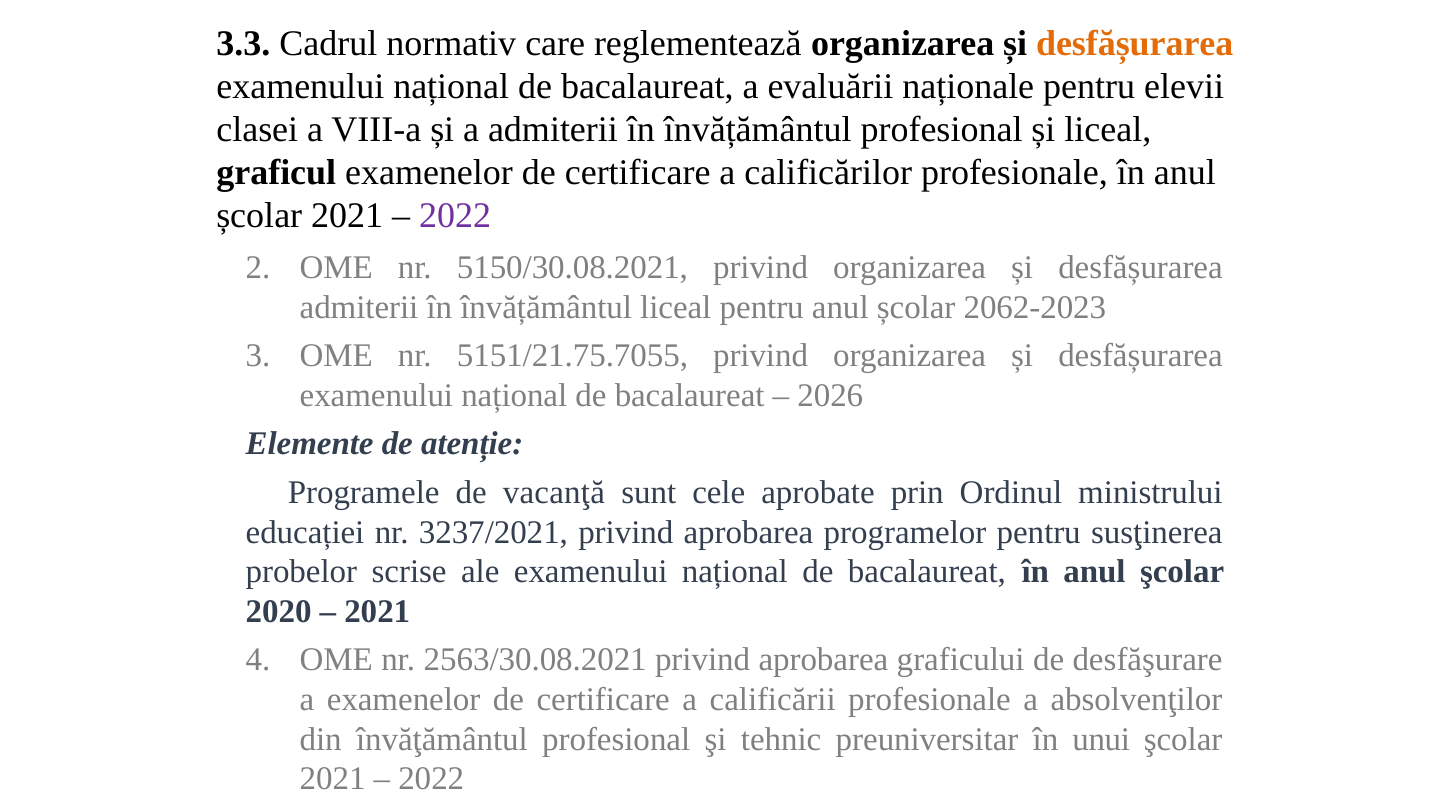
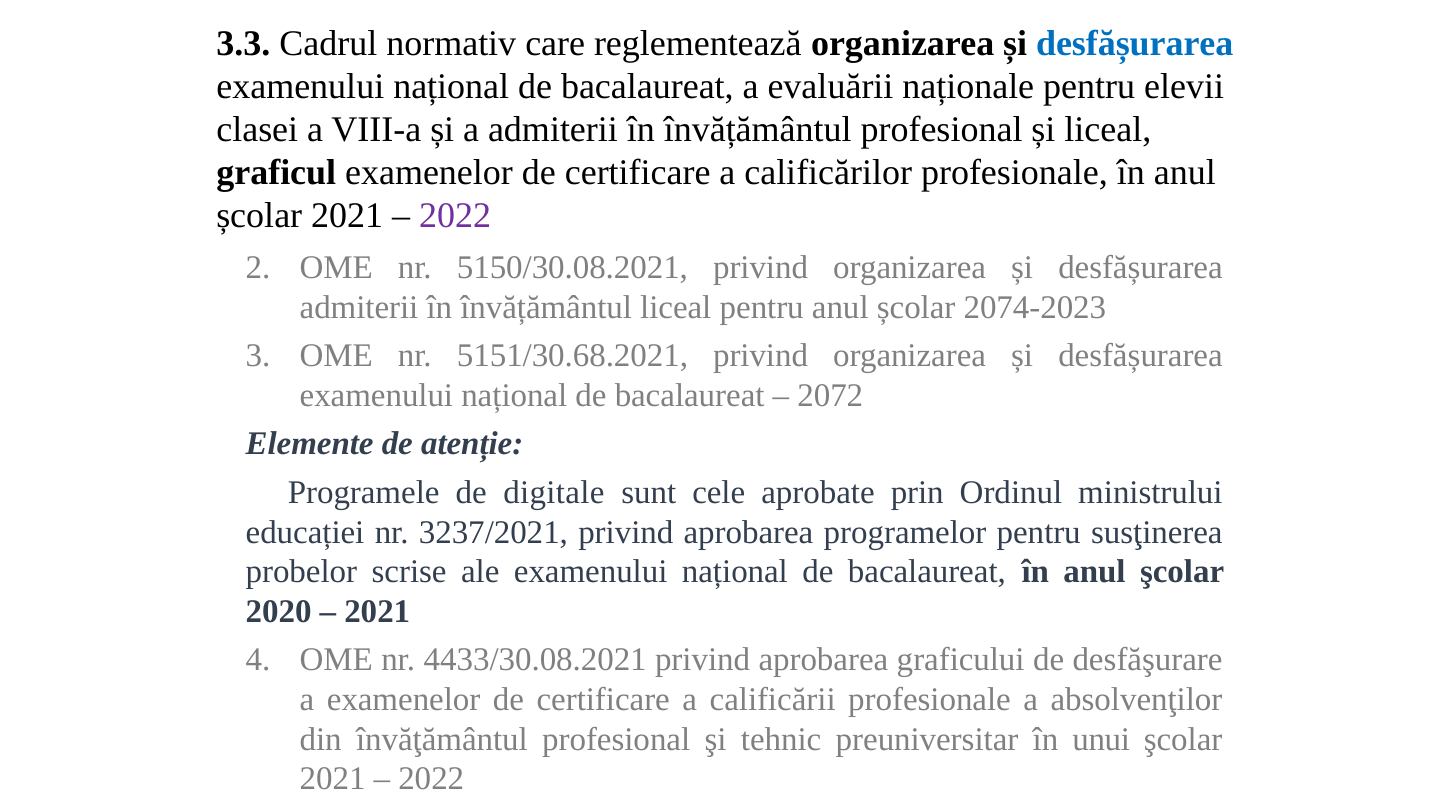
desfășurarea colour: orange -> blue (1135, 43)
2062-2023: 2062-2023 -> 2074-2023 (1035, 307)
5151/21.75.7055: 5151/21.75.7055 -> 5151/30.68.2021 (572, 356)
2026: 2026 -> 2072 (830, 395)
vacanţă: vacanţă -> digitale (554, 493)
2563/30.08.2021: 2563/30.08.2021 -> 4433/30.08.2021 (535, 660)
